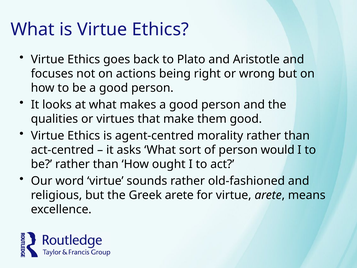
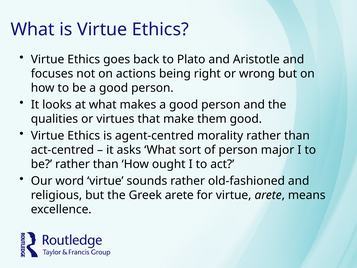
would: would -> major (278, 150)
